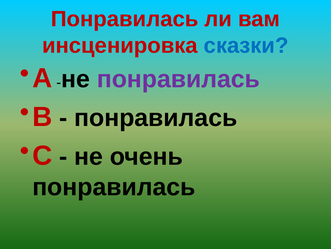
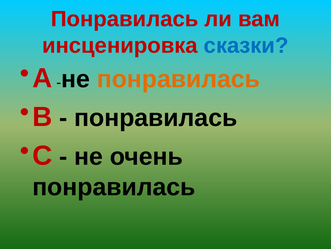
понравилась colour: purple -> orange (178, 79)
